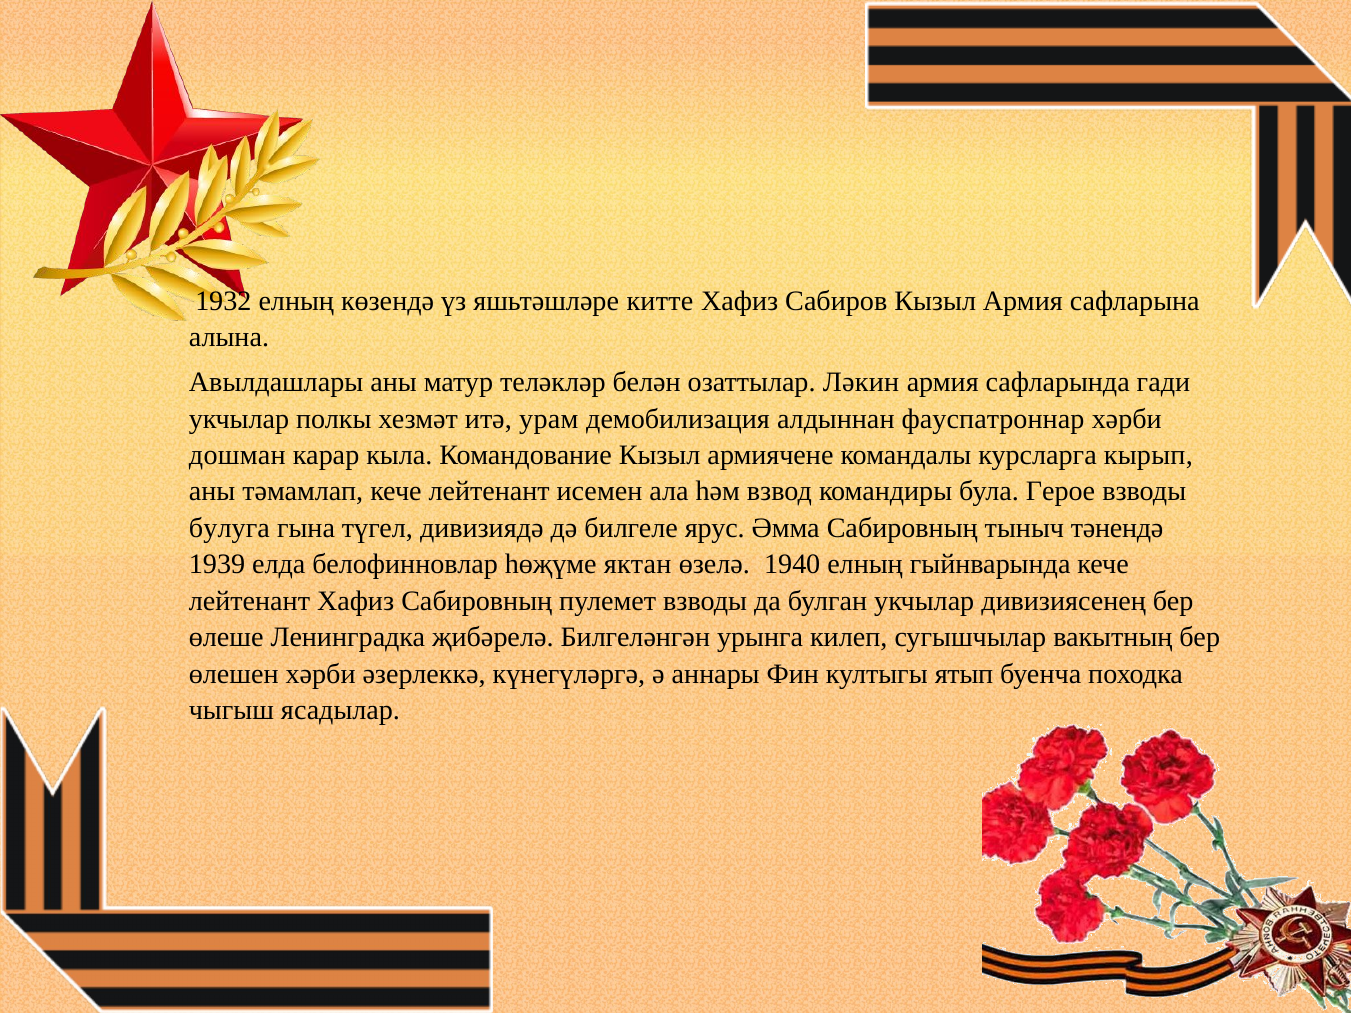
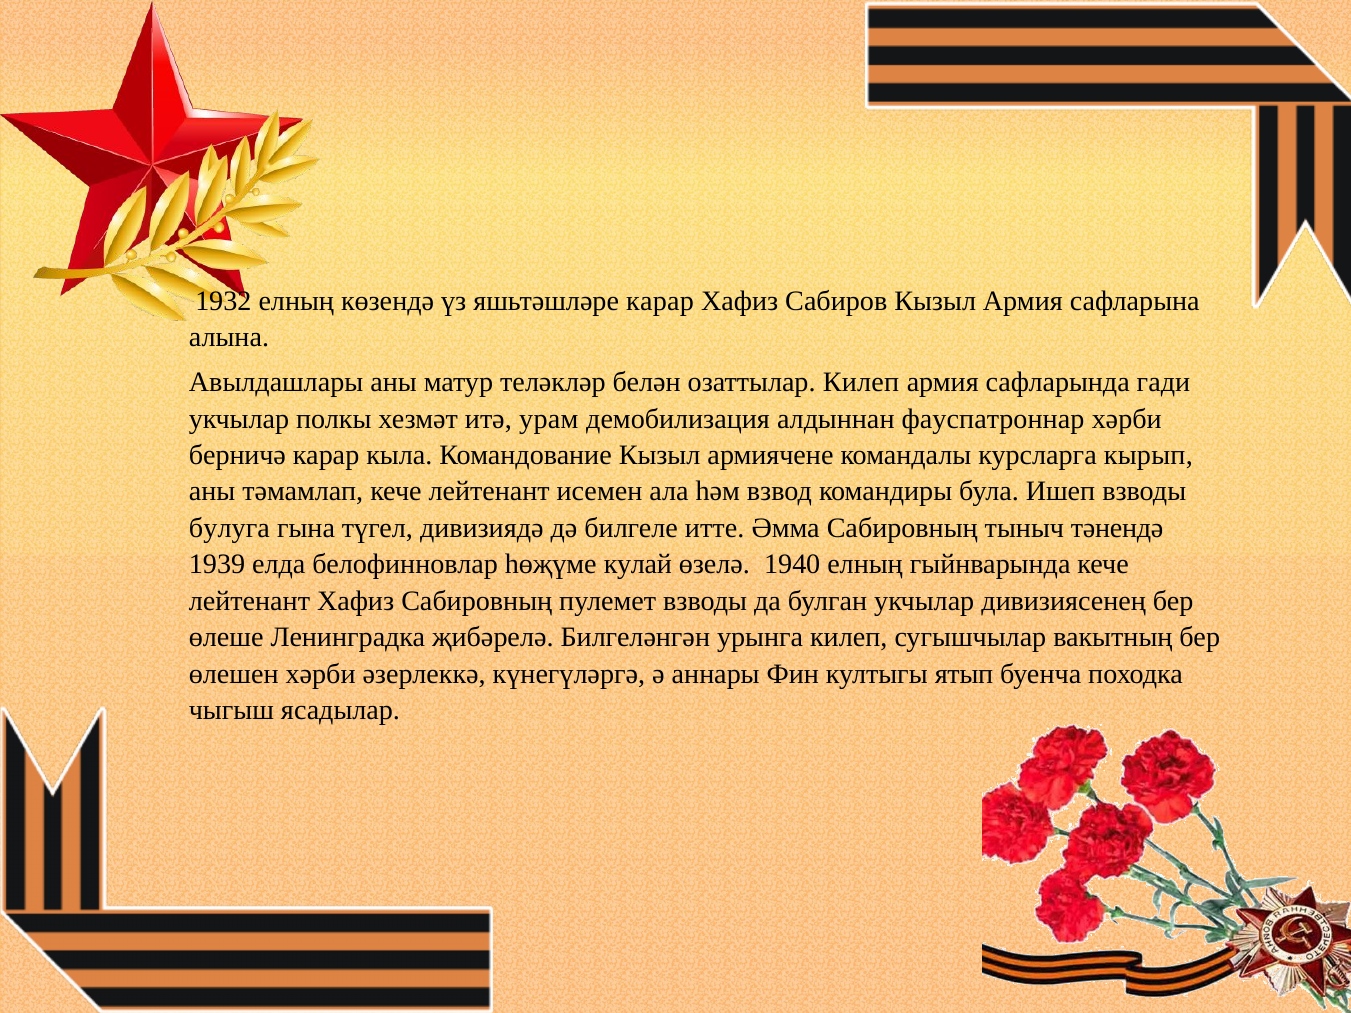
яшьтәшләре китте: китте -> карар (660, 301)
озаттылар Ләкин: Ләкин -> Килеп (861, 382)
дошман: дошман -> берничә (237, 455)
Герое: Герое -> Ишеп (1061, 492)
ярус: ярус -> итте (715, 528)
яктан: яктан -> кулай (638, 565)
